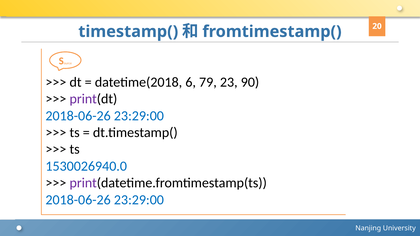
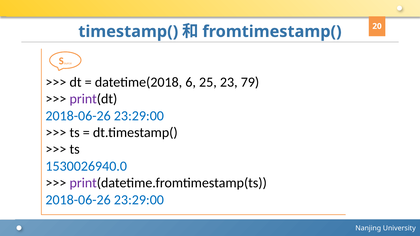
79: 79 -> 25 (208, 82)
90: 90 -> 79 (250, 82)
